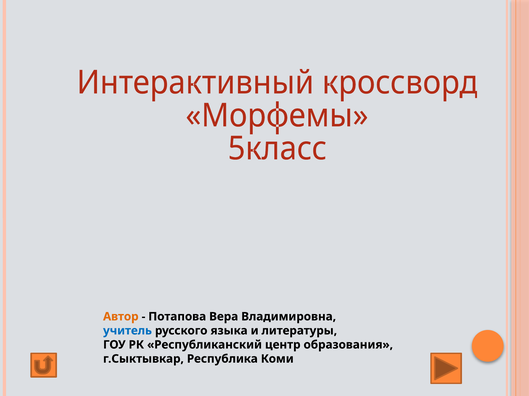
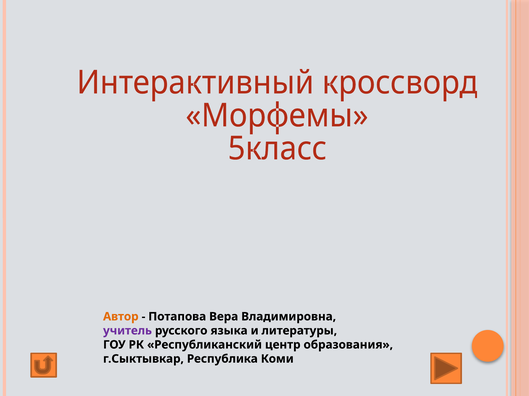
учитель colour: blue -> purple (128, 331)
